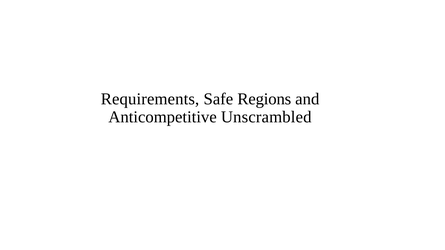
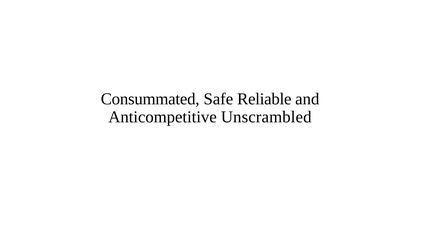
Requirements: Requirements -> Consummated (150, 99)
Regions: Regions -> Reliable (264, 99)
